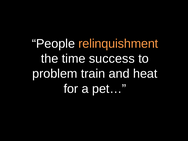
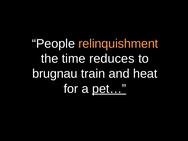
success: success -> reduces (112, 59)
problem: problem -> brugnau (55, 74)
pet… underline: none -> present (109, 89)
